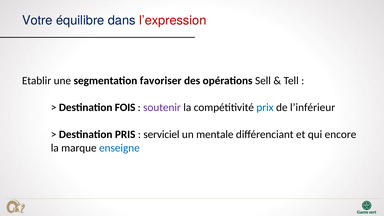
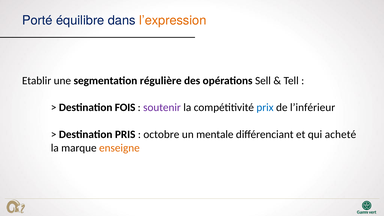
Votre: Votre -> Porté (37, 20)
l’expression colour: red -> orange (173, 20)
favoriser: favoriser -> régulière (161, 81)
serviciel: serviciel -> octobre (161, 134)
encore: encore -> acheté (340, 134)
enseigne colour: blue -> orange (119, 148)
